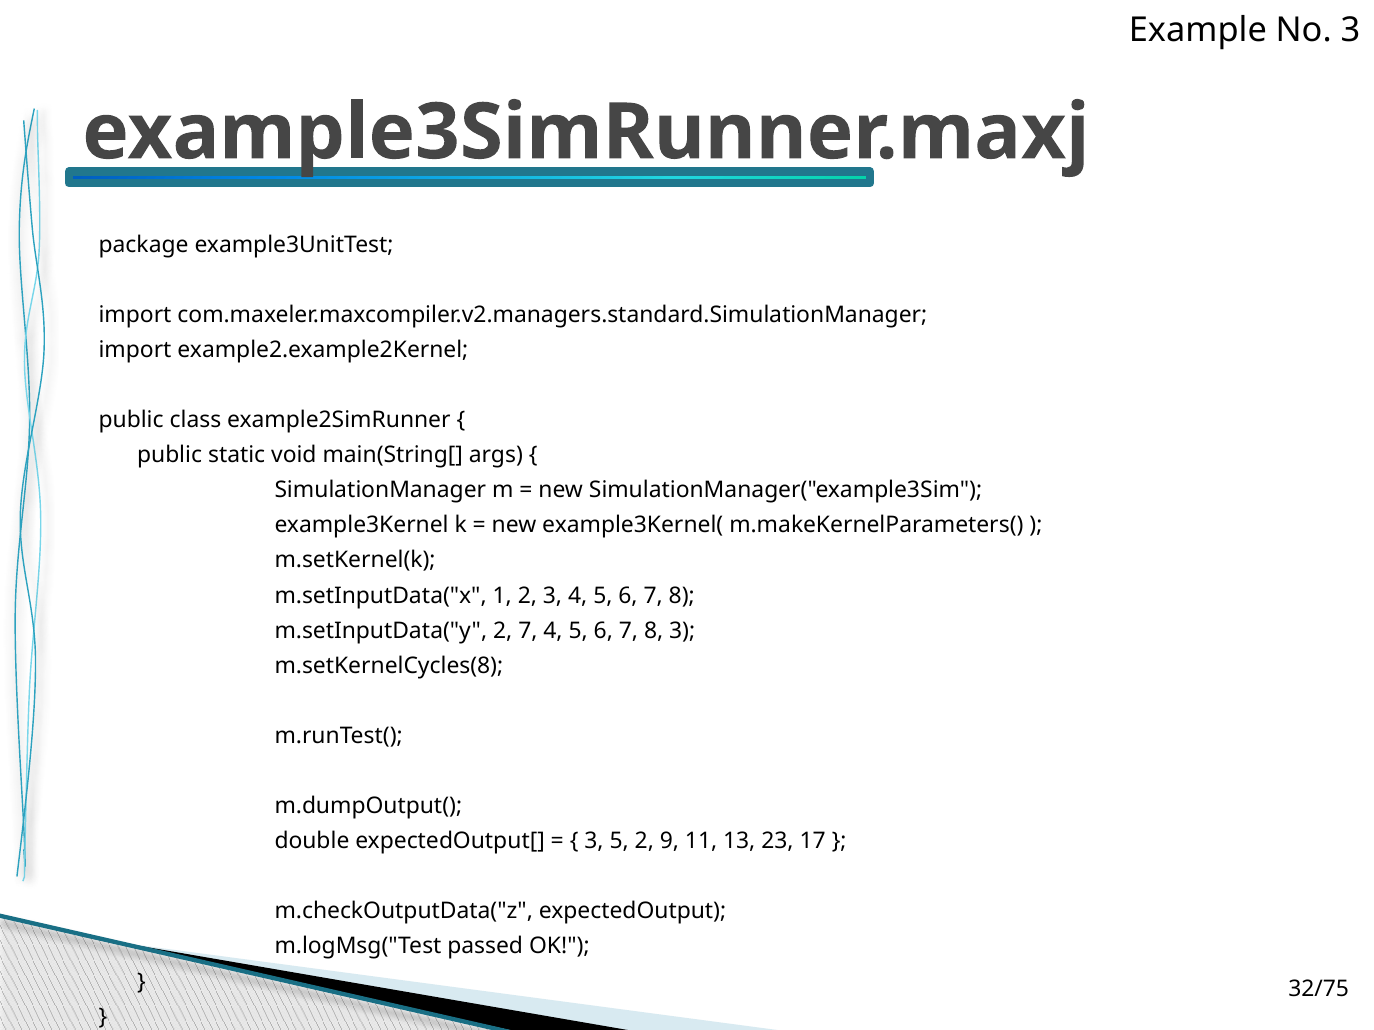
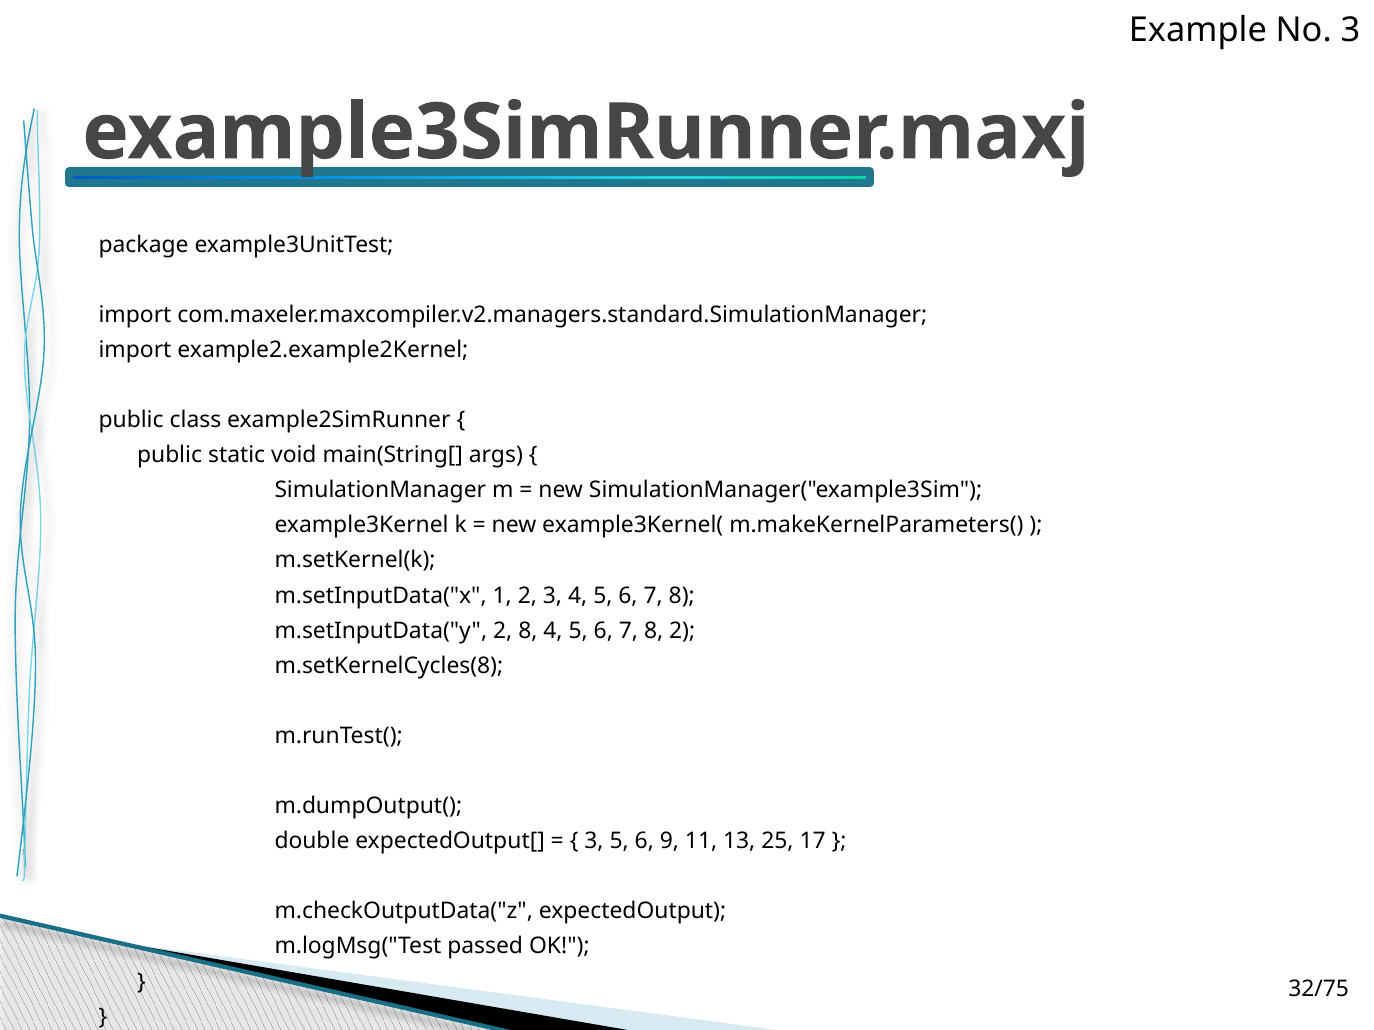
2 7: 7 -> 8 (528, 631)
8 3: 3 -> 2 (682, 631)
3 5 2: 2 -> 6 (644, 842)
23: 23 -> 25 (777, 842)
